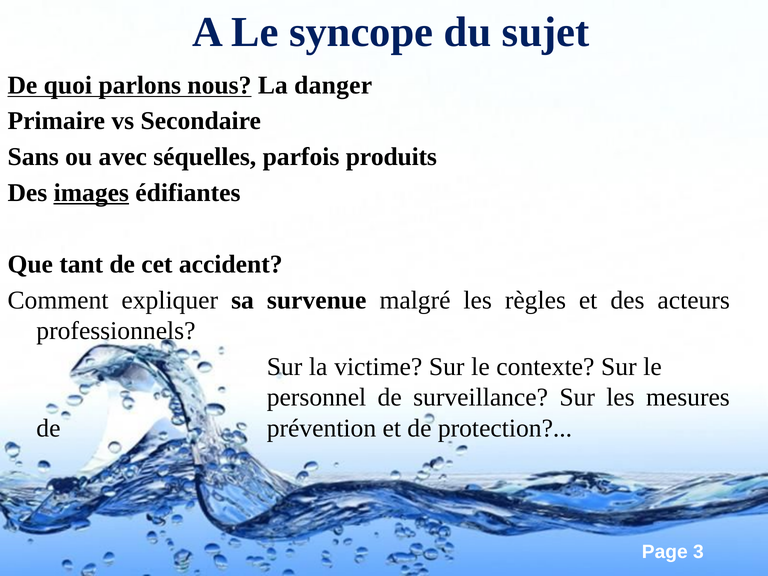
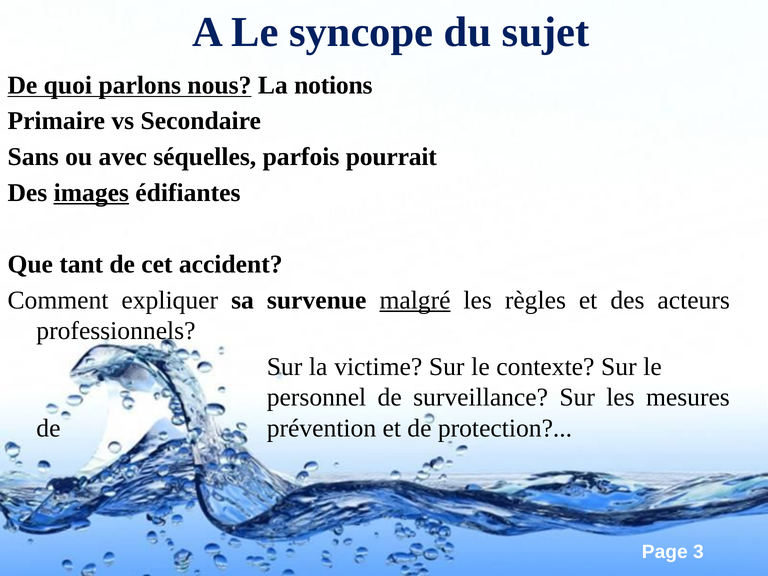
danger: danger -> notions (333, 85)
produits: produits -> pourrait (391, 157)
malgré underline: none -> present (415, 300)
